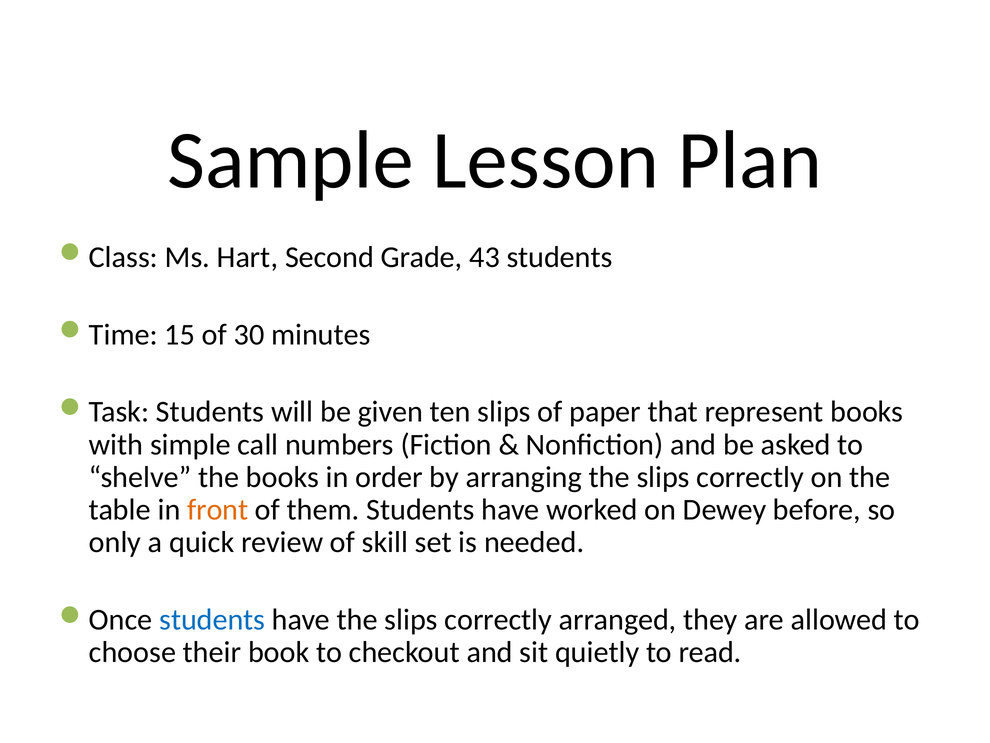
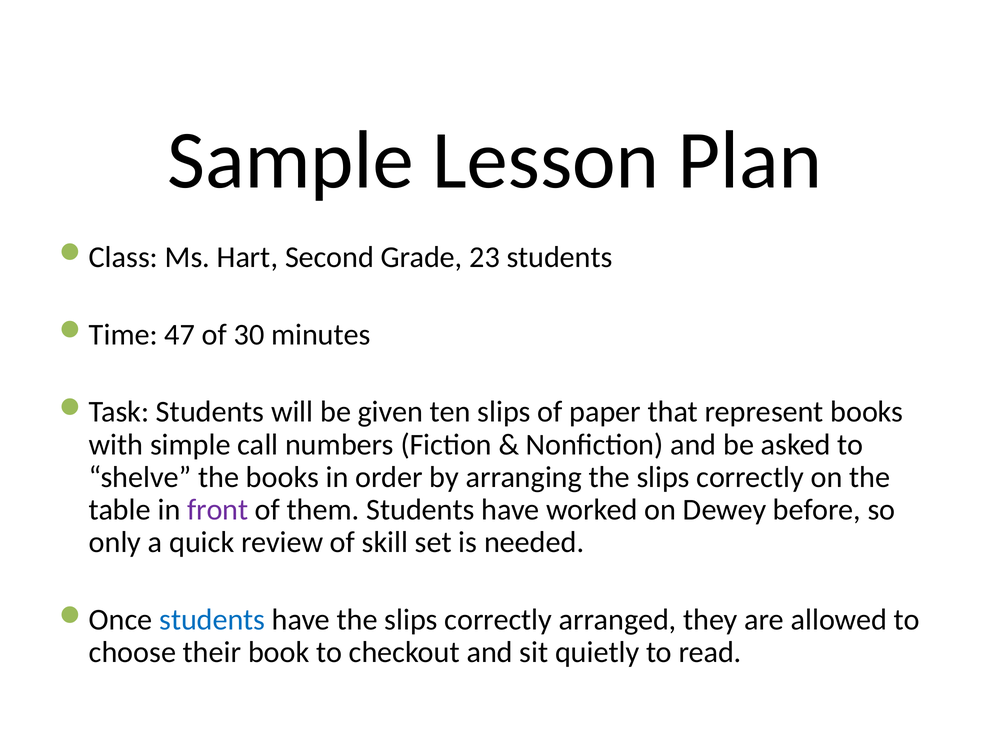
43: 43 -> 23 (485, 257)
15: 15 -> 47 (180, 334)
front colour: orange -> purple (218, 509)
